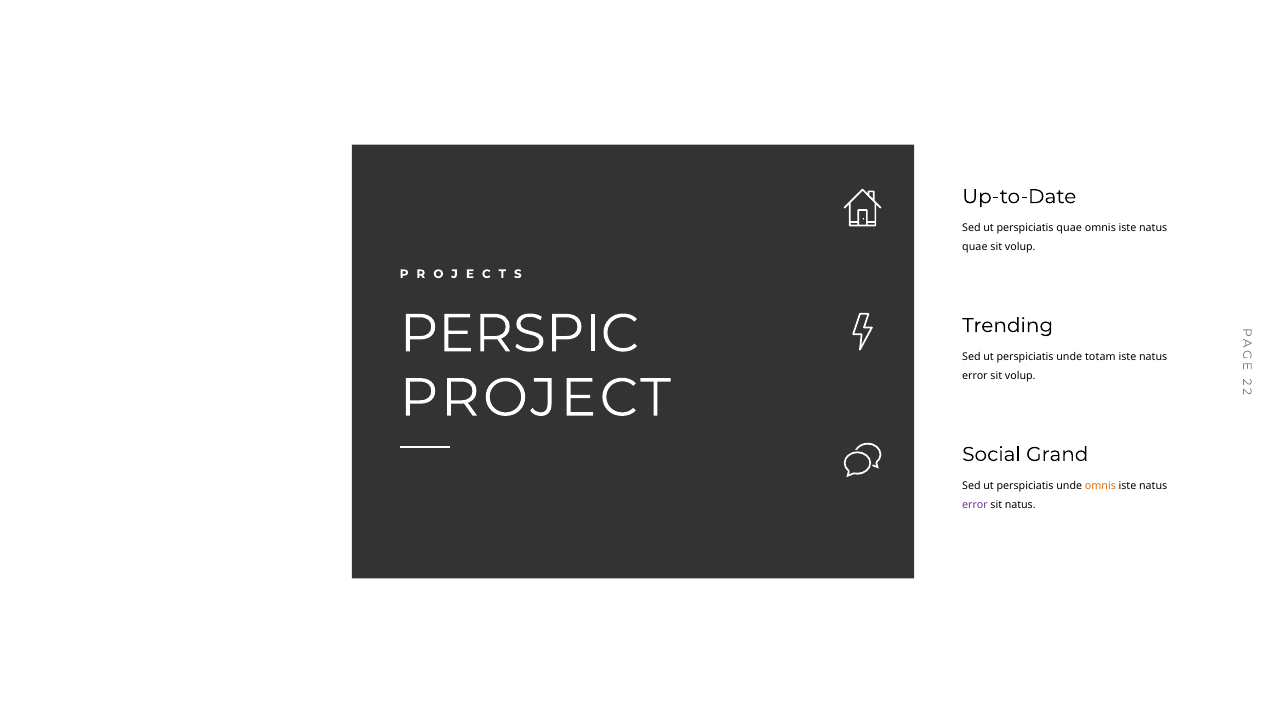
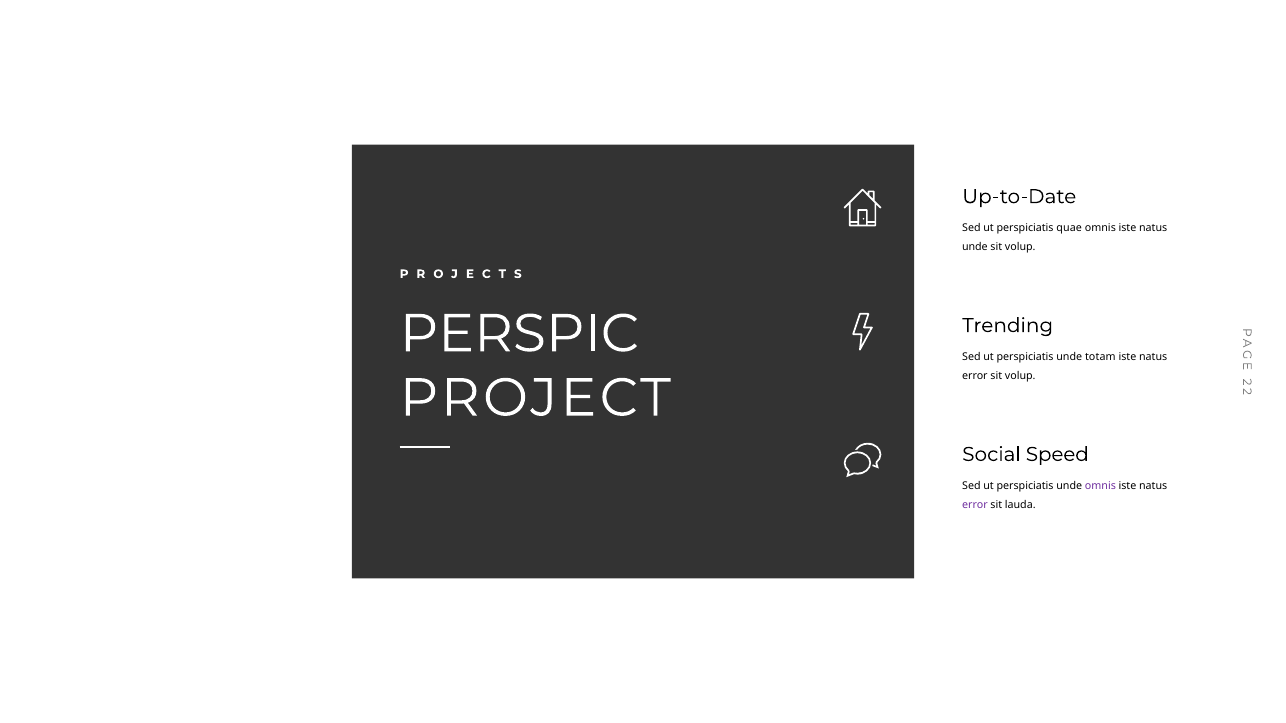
quae: quae -> unde (975, 247)
Grand: Grand -> Speed (1057, 455)
omnis colour: orange -> purple (1100, 486)
sit natus: natus -> lauda (1020, 505)
